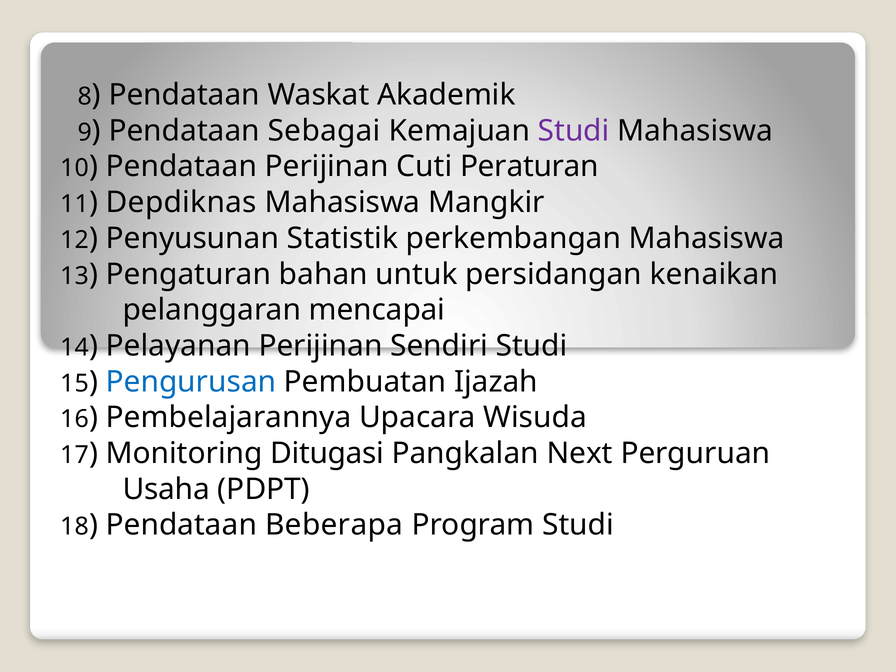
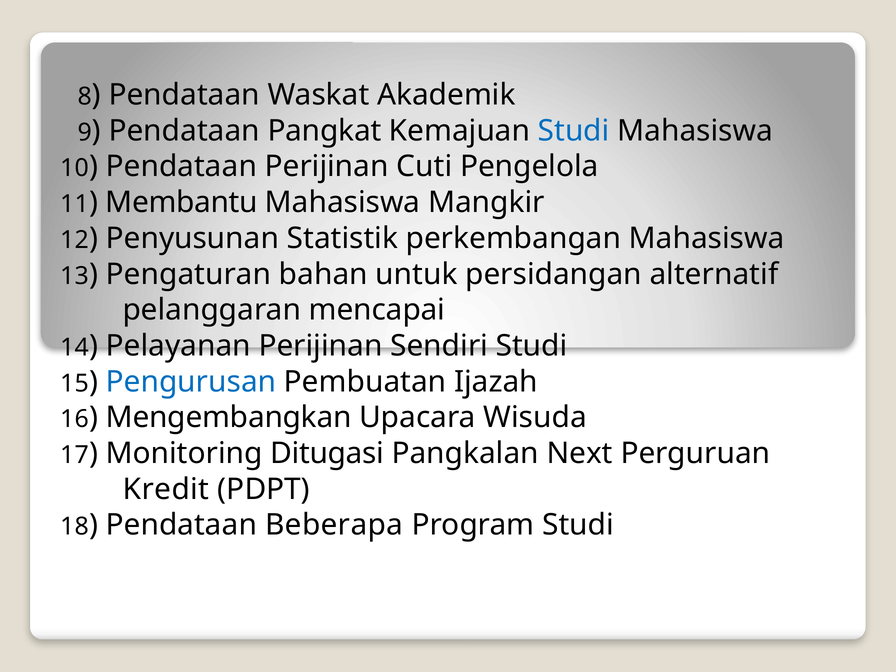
Sebagai: Sebagai -> Pangkat (324, 131)
Studi colour: purple -> blue (574, 131)
Peraturan: Peraturan -> Pengelola (529, 167)
Depdiknas: Depdiknas -> Membantu (182, 202)
kenaikan: kenaikan -> alternatif (714, 274)
Pembelajarannya: Pembelajarannya -> Mengembangkan (229, 418)
Usaha: Usaha -> Kredit (166, 489)
